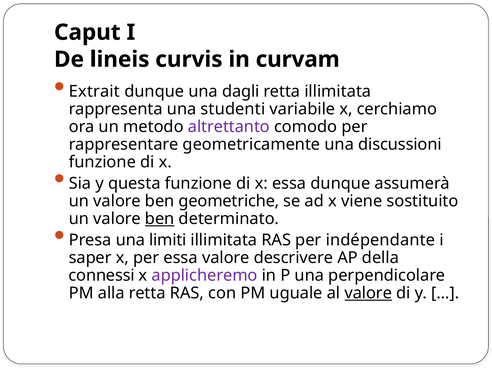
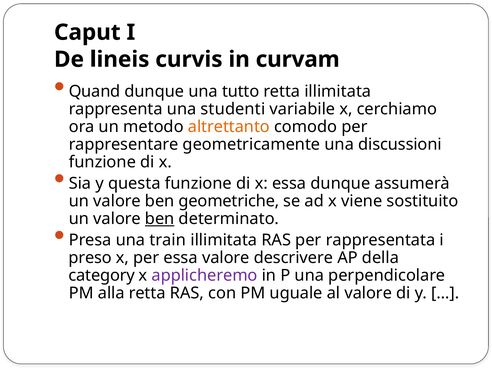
Extrait: Extrait -> Quand (95, 91)
dagli: dagli -> tutto (241, 91)
altrettanto colour: purple -> orange (229, 127)
limiti: limiti -> train (168, 240)
indépendante: indépendante -> rappresentata (381, 240)
saper: saper -> preso (90, 258)
connessi: connessi -> category (102, 275)
valore underline: present -> none (368, 293)
